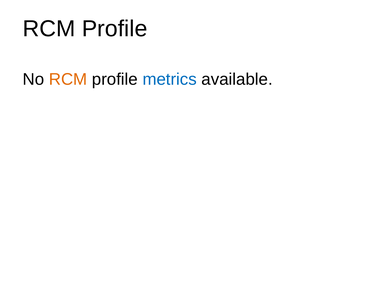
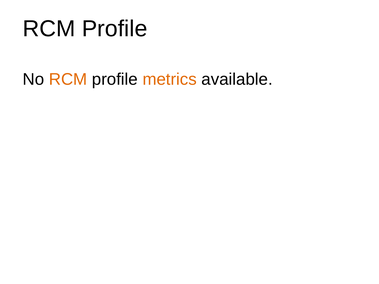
metrics colour: blue -> orange (170, 79)
